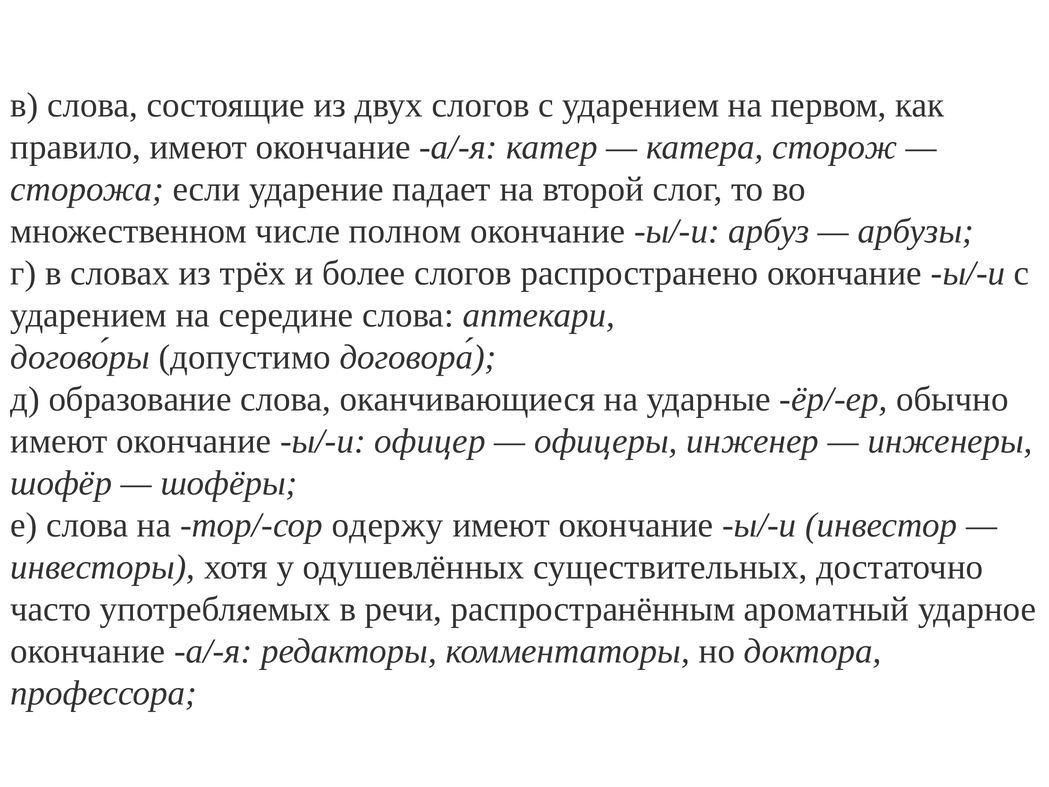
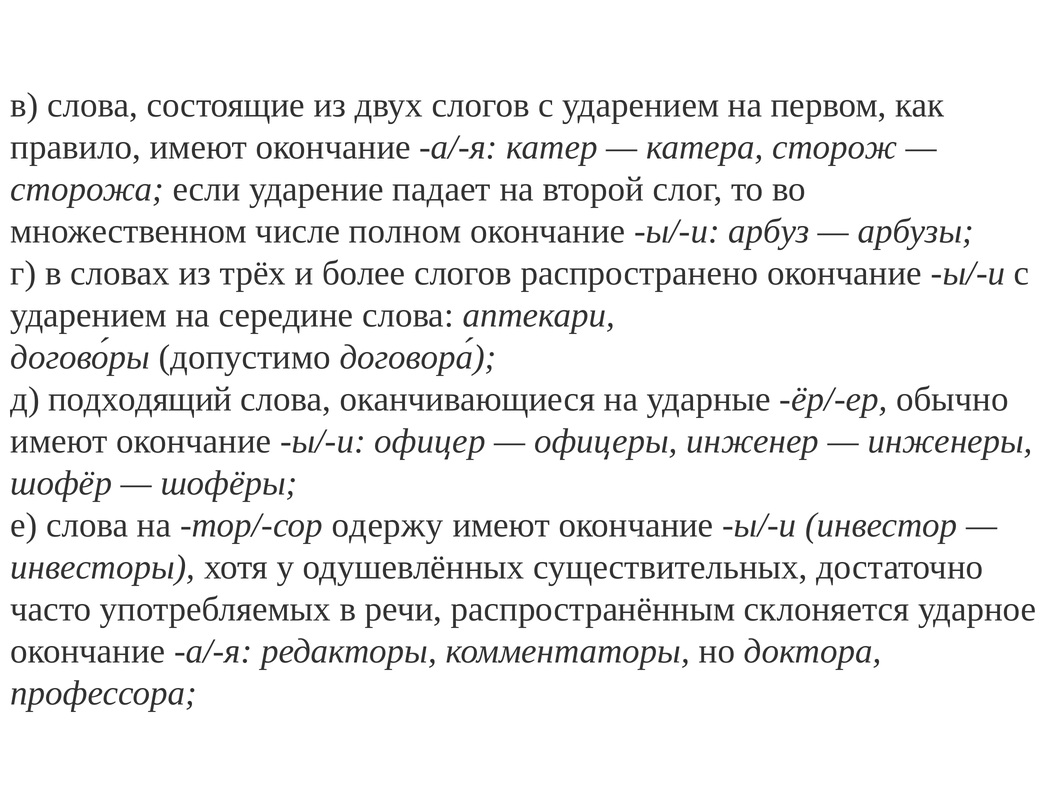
образование: образование -> подходящий (140, 399)
ароматный: ароматный -> склоняется (827, 609)
